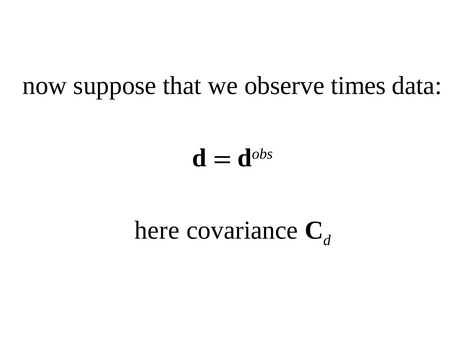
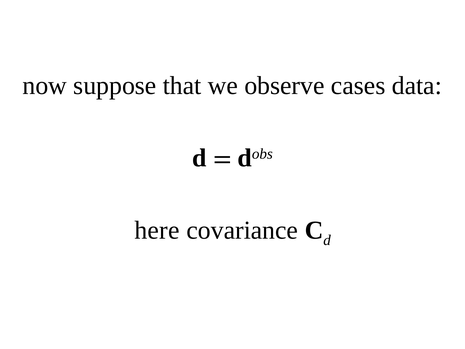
times: times -> cases (358, 86)
